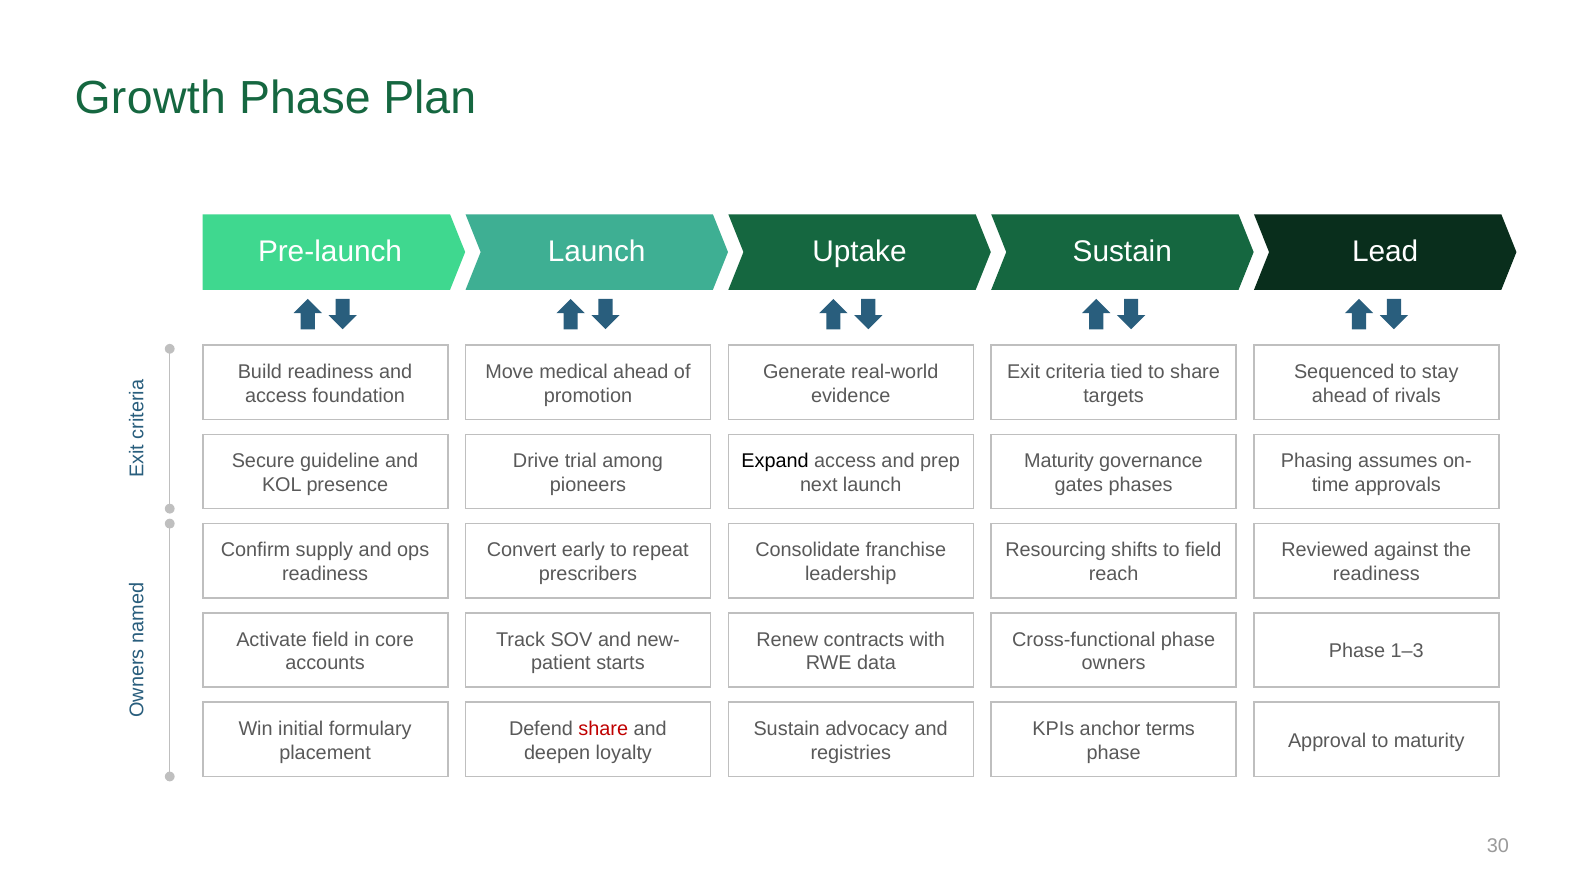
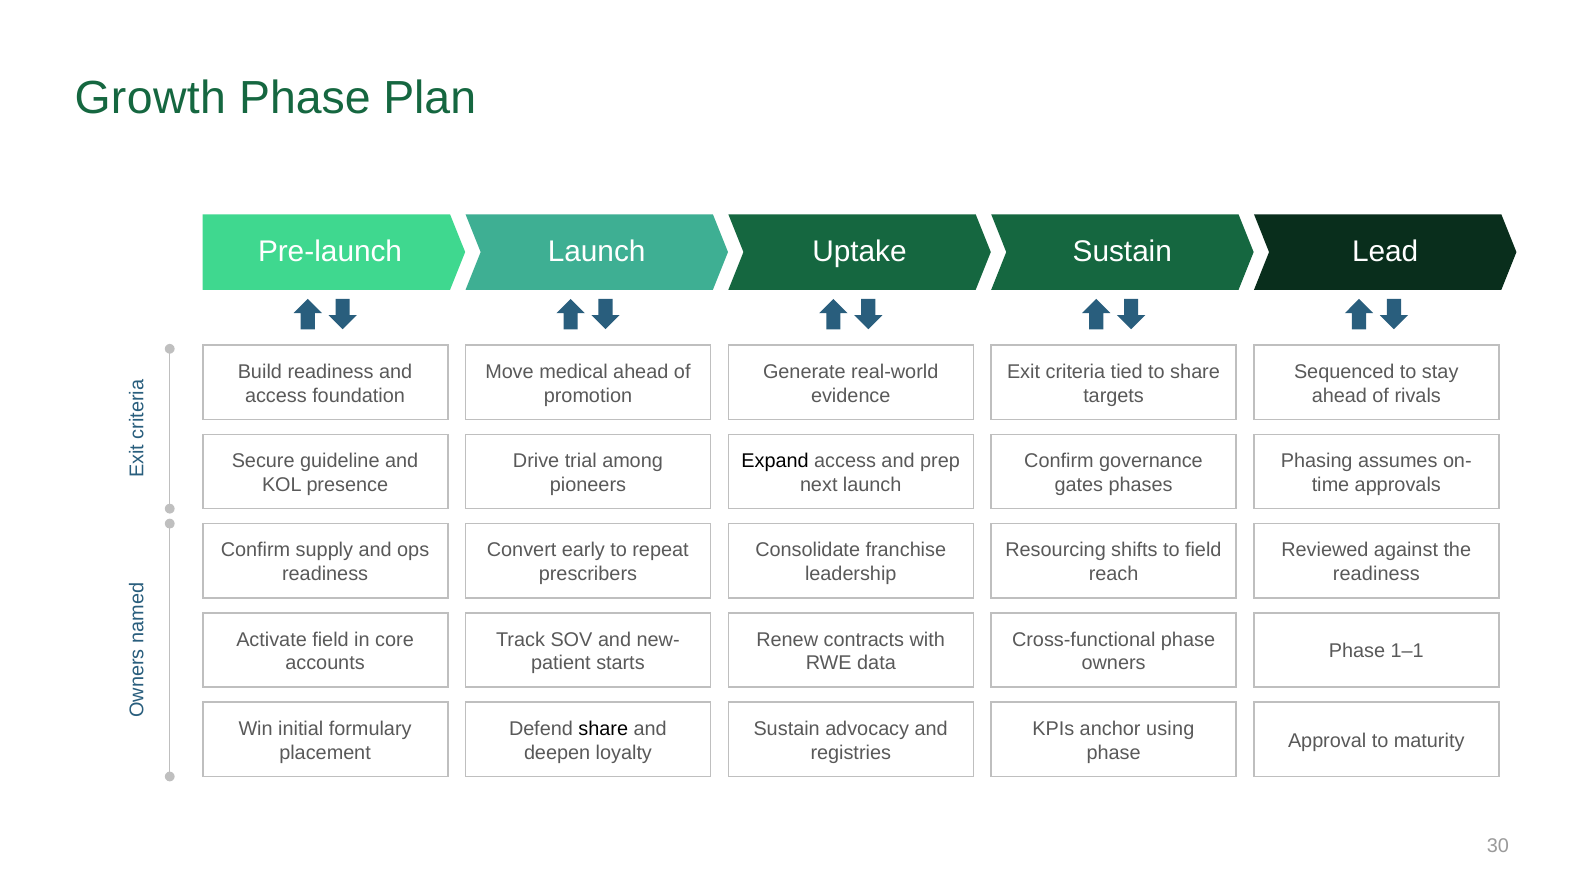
Maturity: Maturity -> Confirm (1059, 461)
1–3: 1–3 -> 1–1 (1407, 651)
share colour: red -> black (603, 729)
terms: terms -> using (1170, 729)
